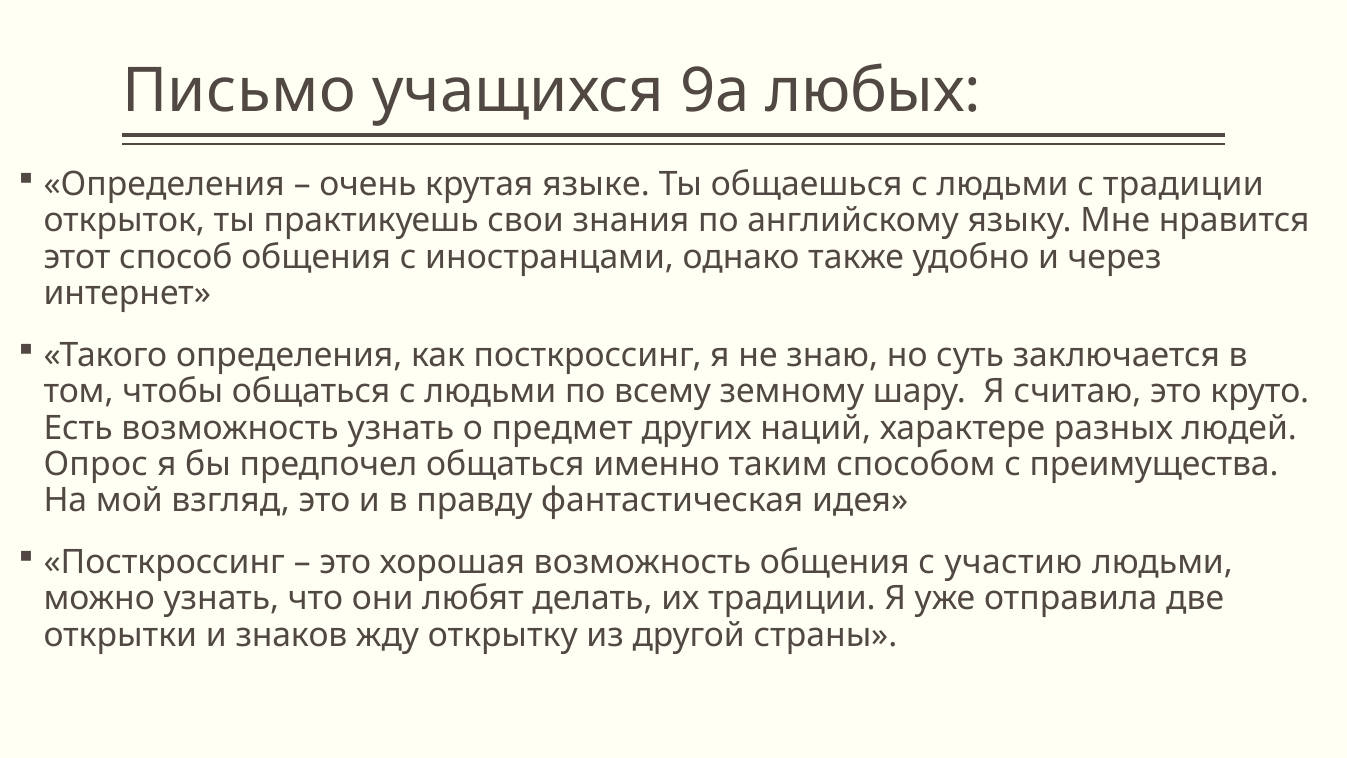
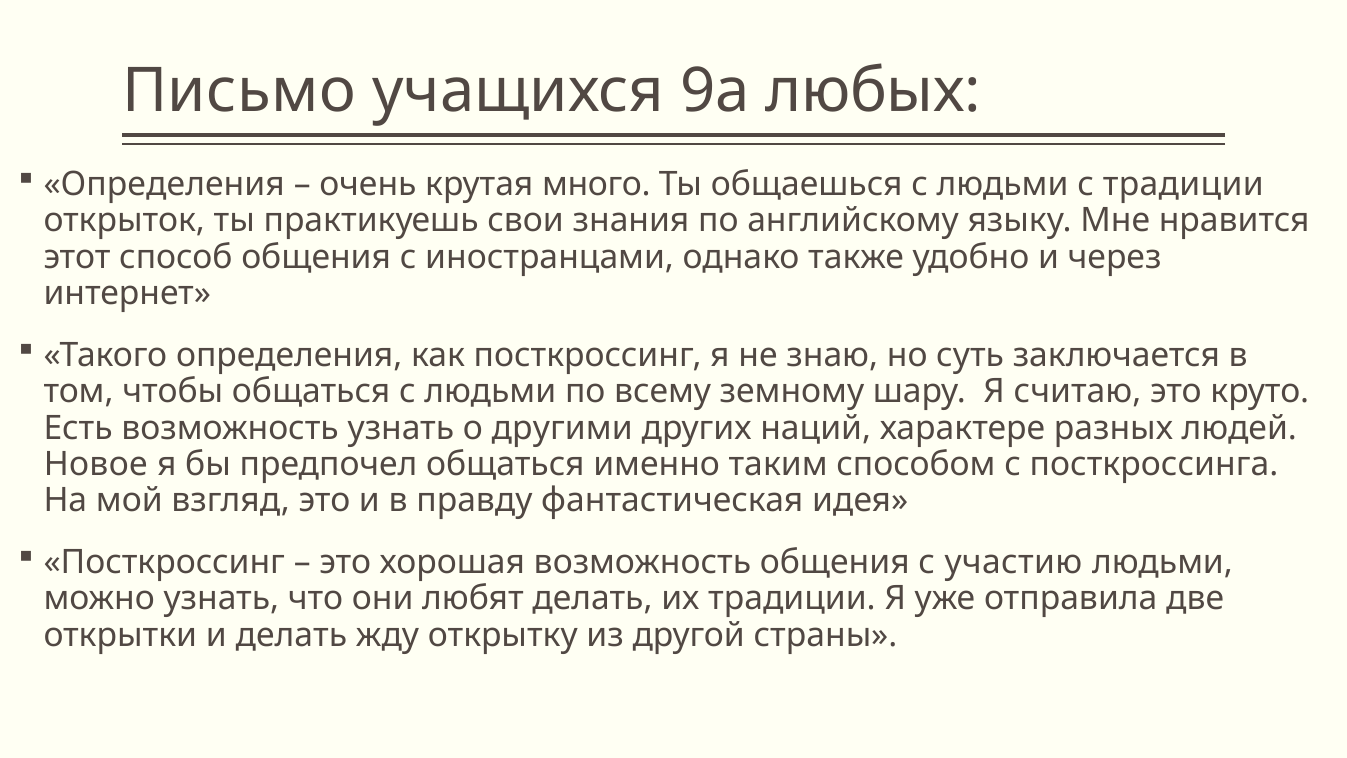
языке: языке -> много (596, 184)
предмет: предмет -> другими (562, 428)
Опрос: Опрос -> Новое (96, 464)
преимущества: преимущества -> посткроссинга (1154, 464)
и знаков: знаков -> делать (291, 635)
